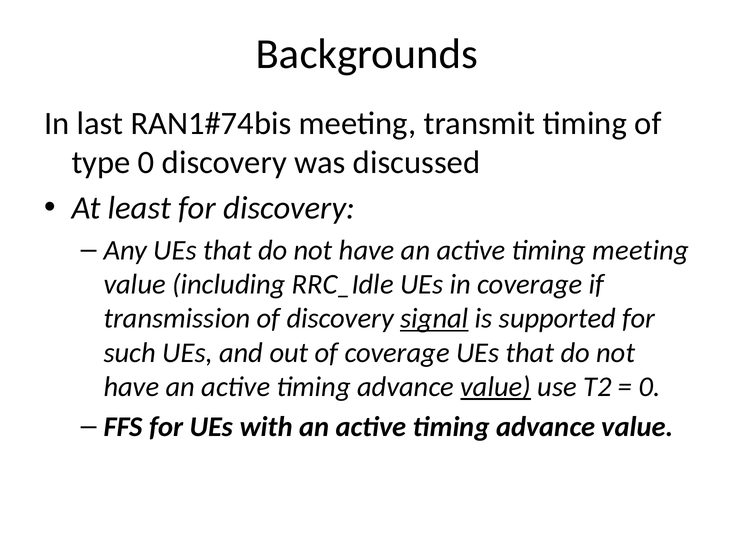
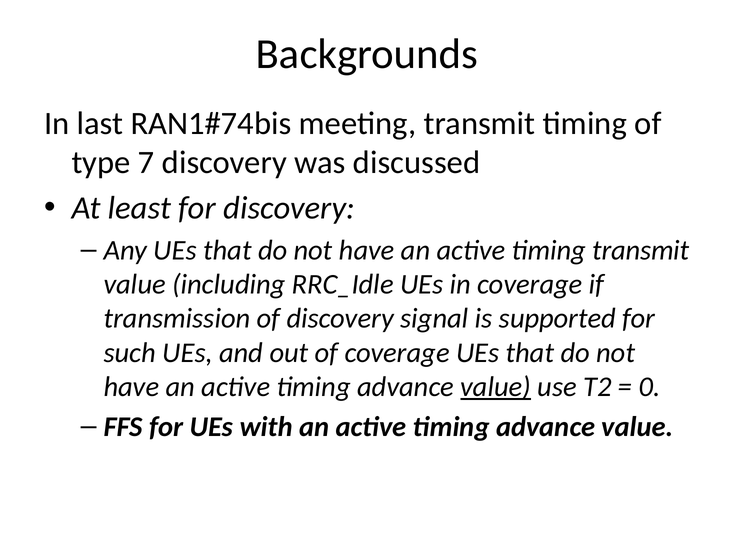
type 0: 0 -> 7 (146, 163)
timing meeting: meeting -> transmit (641, 250)
signal underline: present -> none (434, 319)
